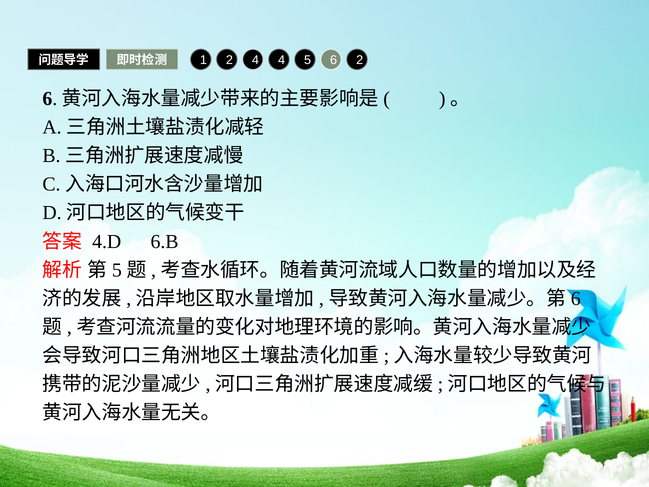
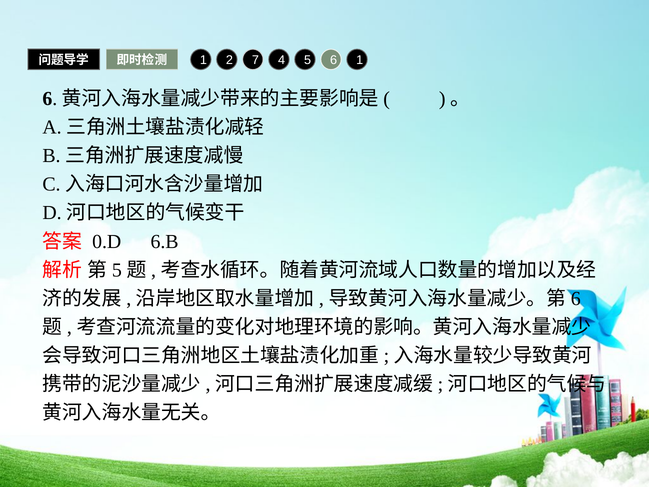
2 4: 4 -> 7 (255, 60)
6 2: 2 -> 1 (360, 60)
4.D: 4.D -> 0.D (107, 241)
